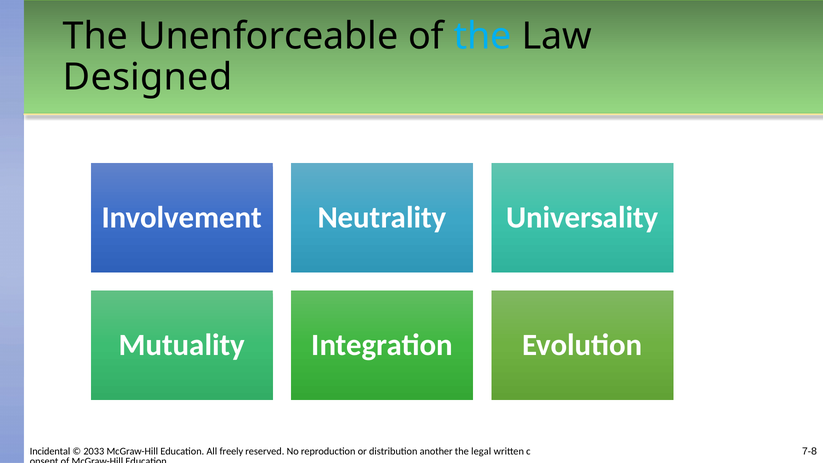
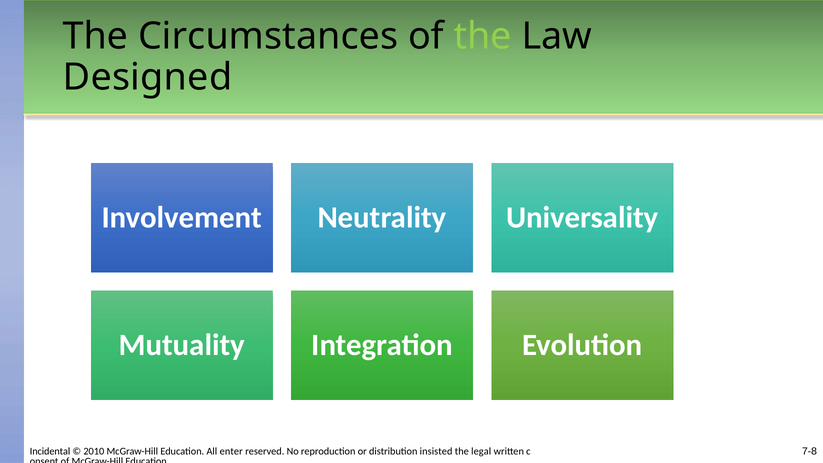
Unenforceable: Unenforceable -> Circumstances (268, 36)
the colour: light blue -> light green (483, 36)
2033: 2033 -> 2010 (94, 451)
freely: freely -> enter (231, 451)
another: another -> insisted (436, 451)
